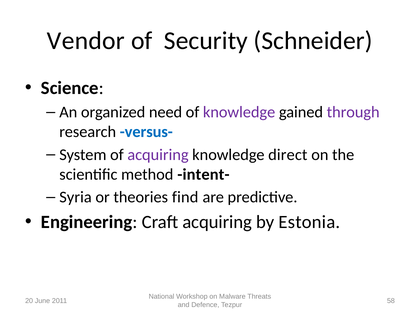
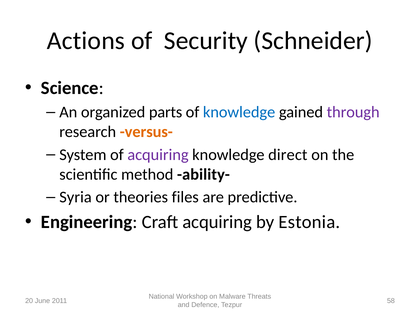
Vendor: Vendor -> Actions (86, 41)
need: need -> parts (166, 112)
knowledge colour: purple -> blue (239, 112)
versus- colour: blue -> orange (146, 132)
intent-: intent- -> ability- (203, 174)
find: find -> files (185, 197)
